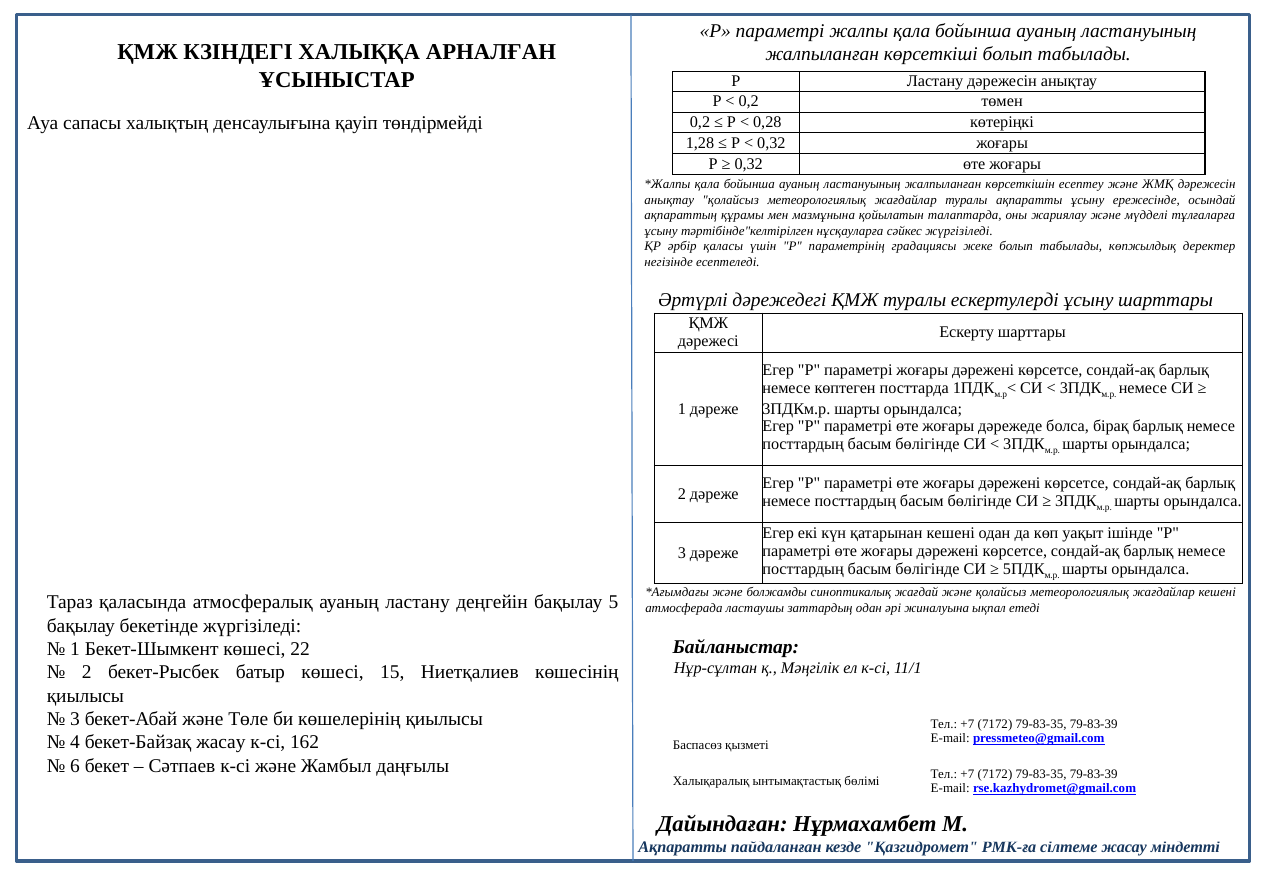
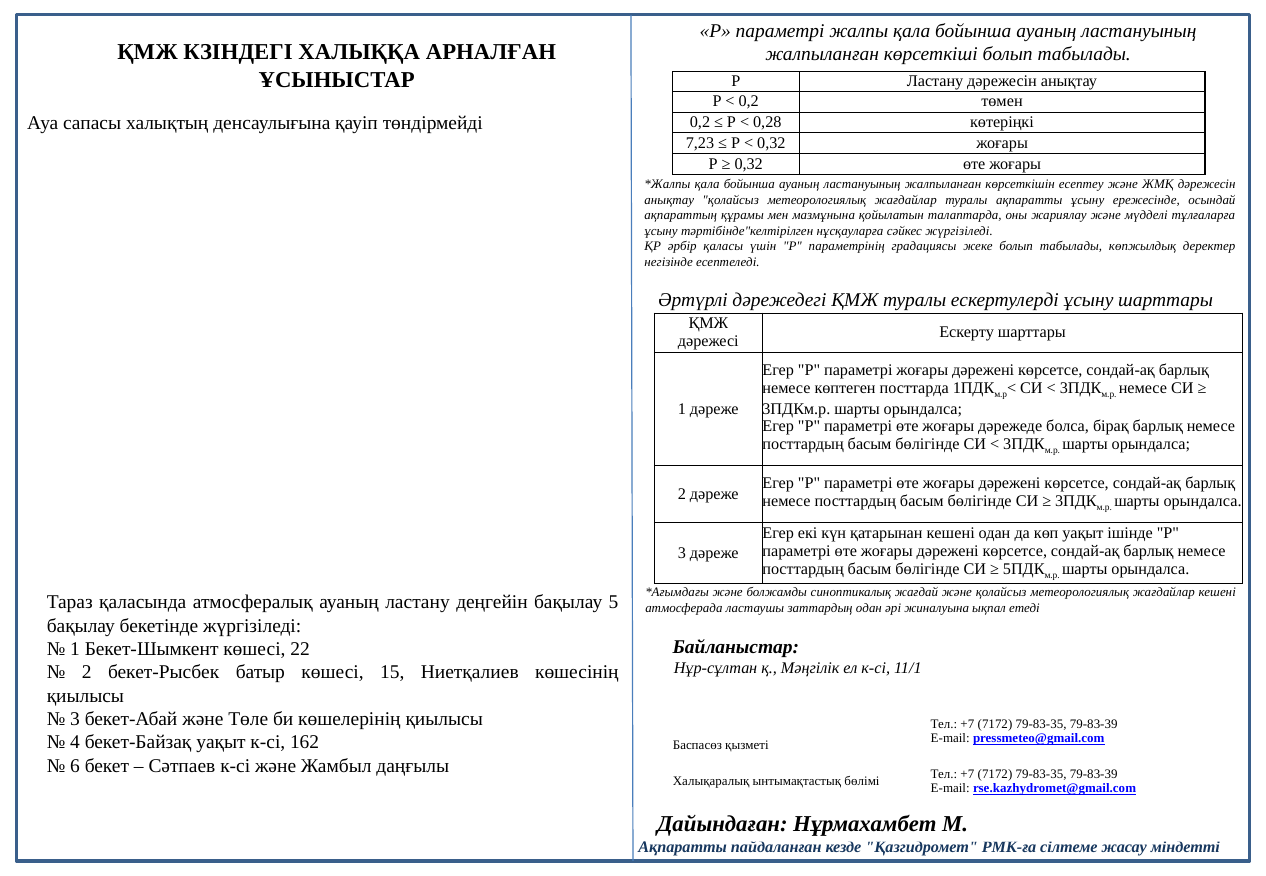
1,28: 1,28 -> 7,23 (700, 143)
бекет-Байзақ жасау: жасау -> уақыт (221, 743)
